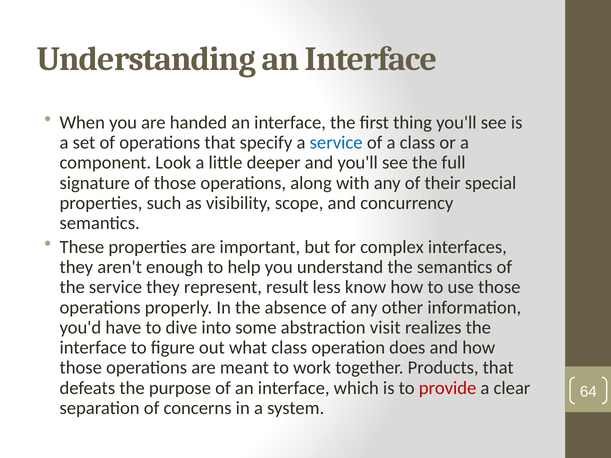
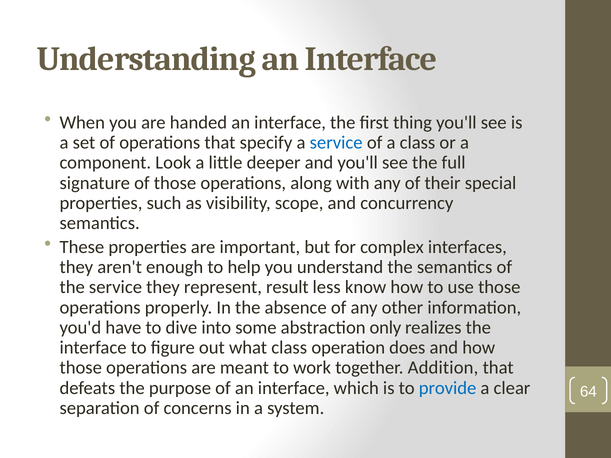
visit: visit -> only (385, 328)
Products: Products -> Addition (443, 368)
provide colour: red -> blue (448, 388)
